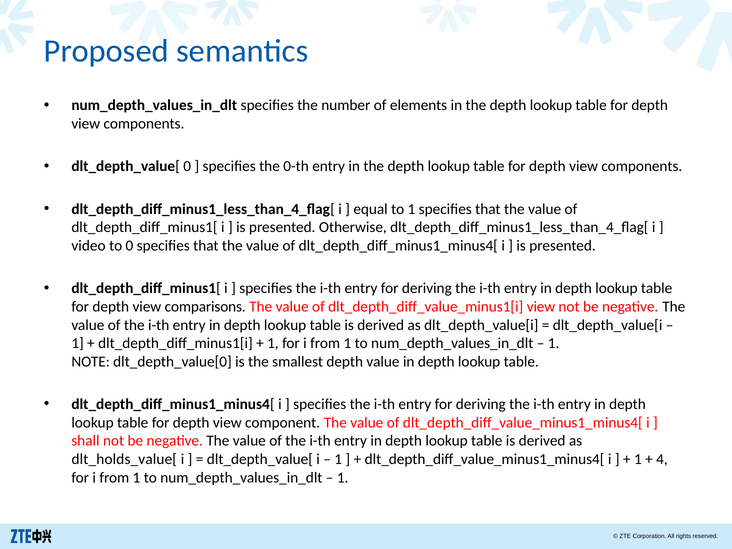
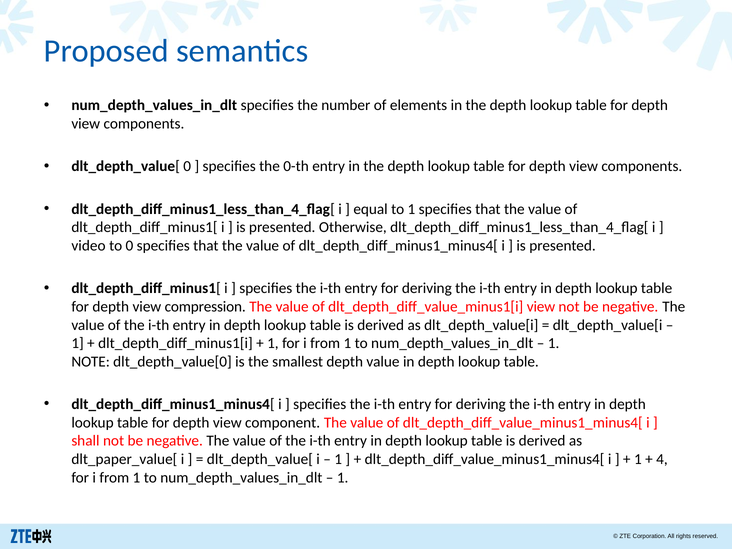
comparisons: comparisons -> compression (205, 307)
dlt_holds_value[: dlt_holds_value[ -> dlt_paper_value[ (124, 459)
